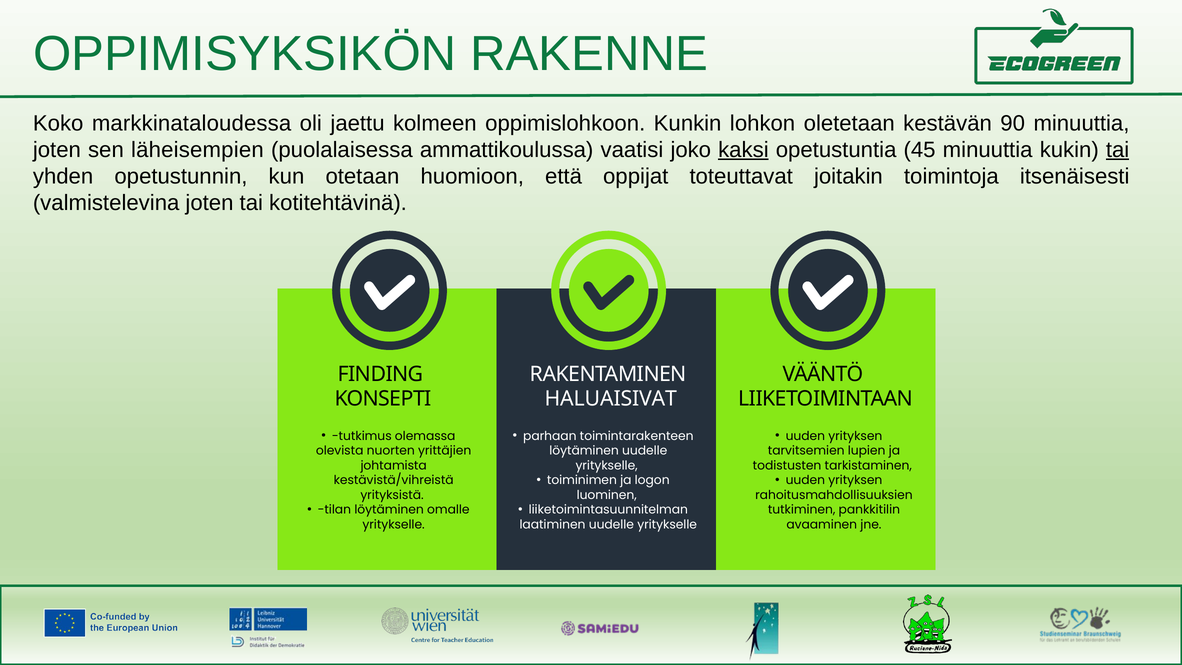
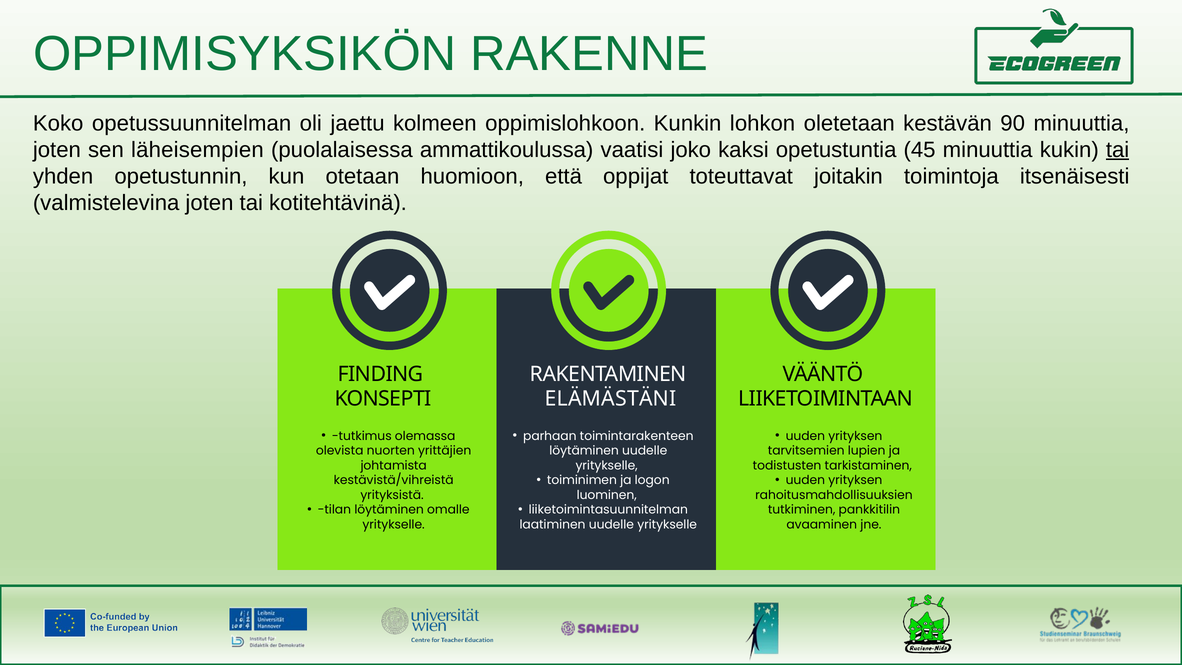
markkinataloudessa: markkinataloudessa -> opetussuunnitelman (192, 123)
kaksi underline: present -> none (743, 150)
HALUAISIVAT: HALUAISIVAT -> ELÄMÄSTÄNI (611, 399)
